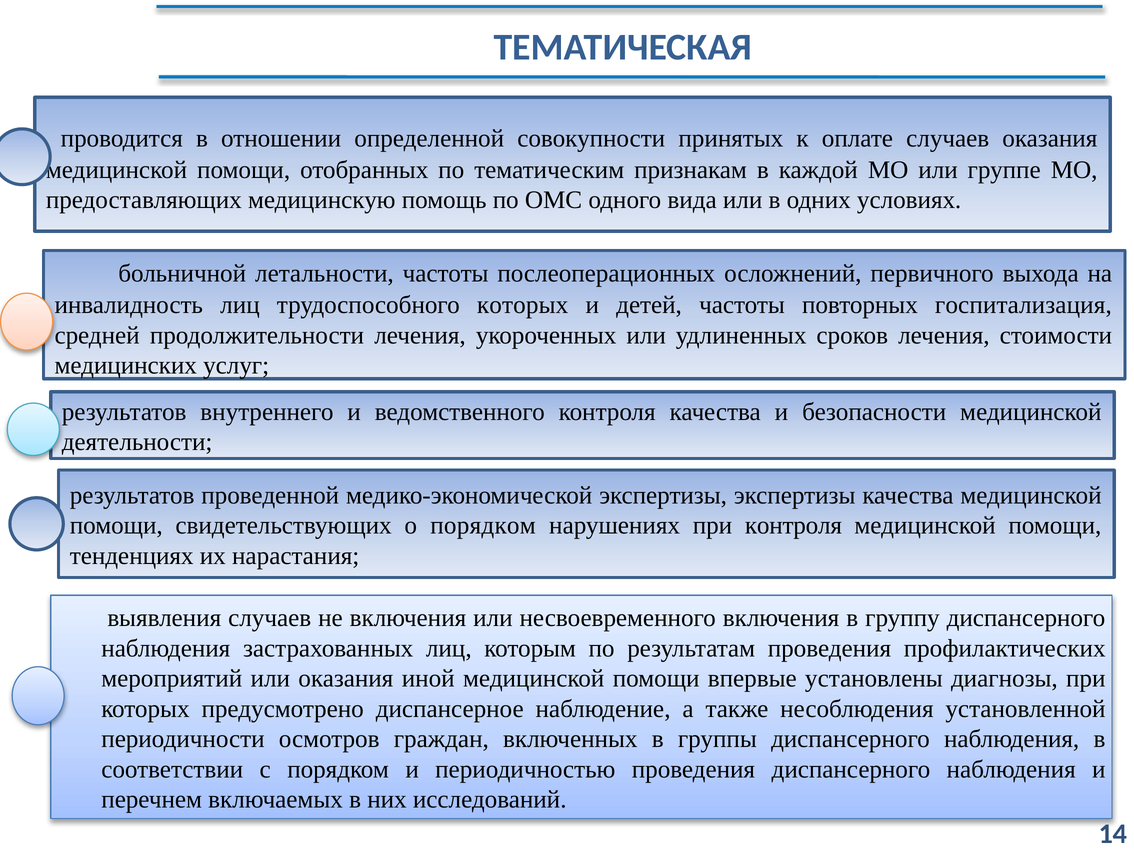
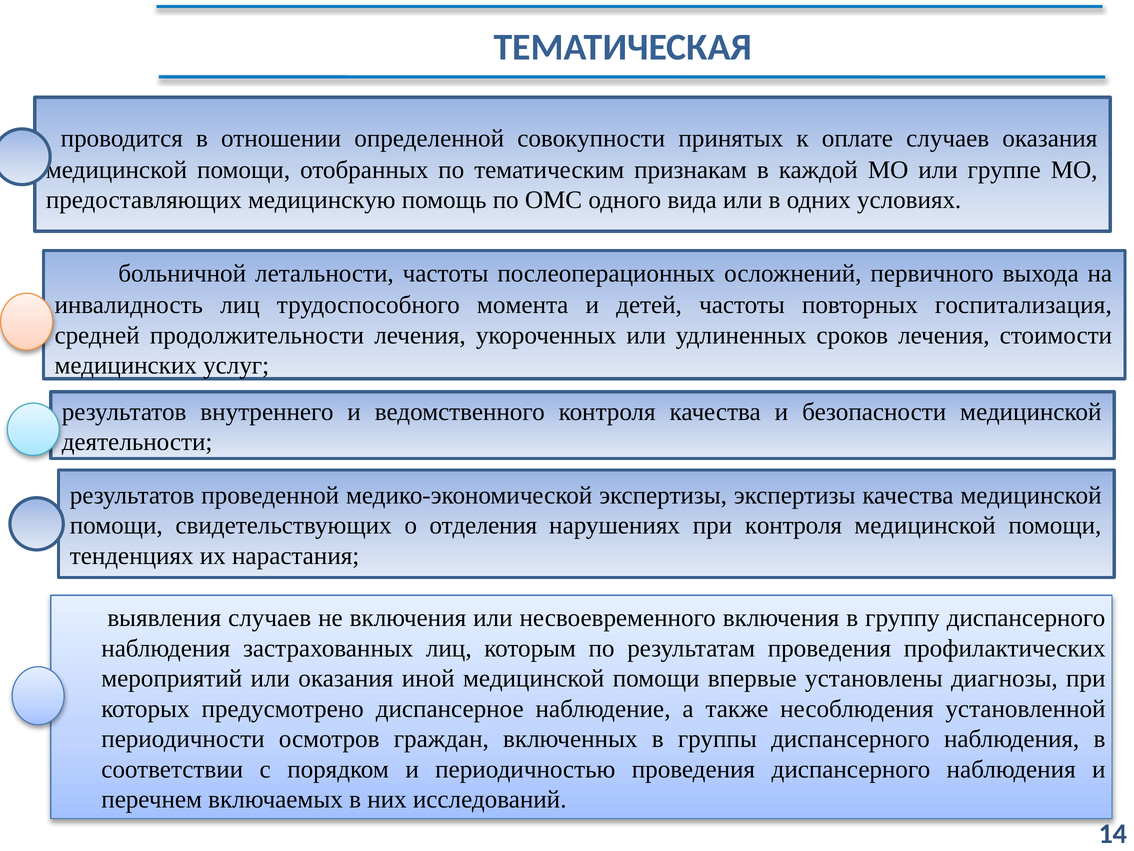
трудоспособного которых: которых -> момента (523, 305)
о порядком: порядком -> отделения (483, 525)
